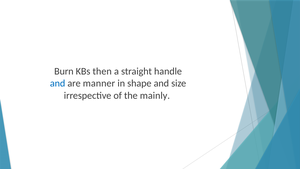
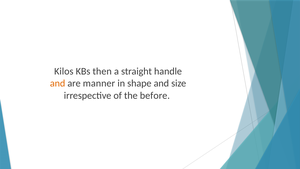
Burn: Burn -> Kilos (64, 71)
and colour: blue -> orange (58, 83)
mainly: mainly -> before (155, 95)
